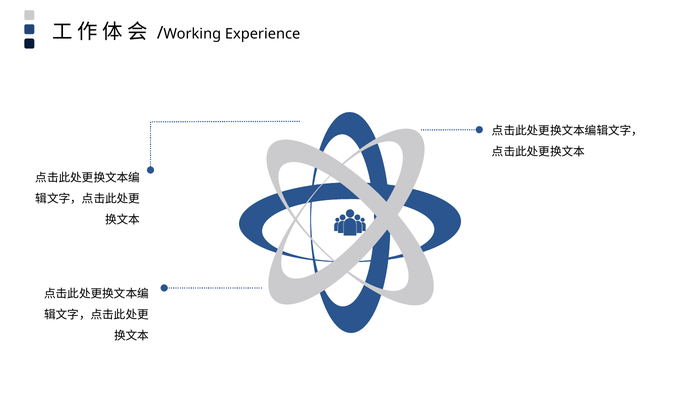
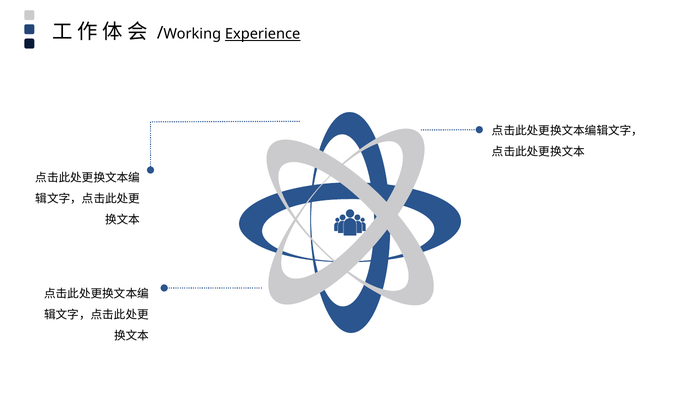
Experience underline: none -> present (263, 34)
